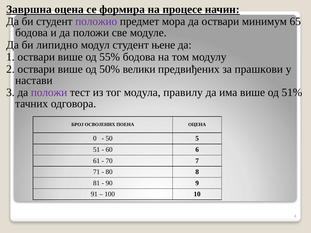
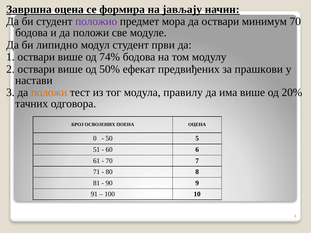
процесе: процесе -> јављају (182, 9)
минимум 65: 65 -> 70 (295, 22)
њене: њене -> први (163, 45)
55%: 55% -> 74% (110, 57)
велики: велики -> ефекат (139, 69)
положи colour: purple -> orange (49, 93)
51%: 51% -> 20% (292, 93)
